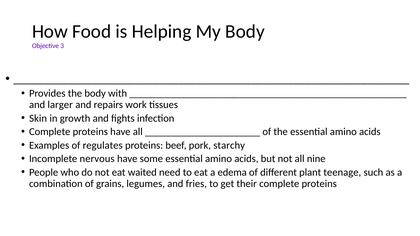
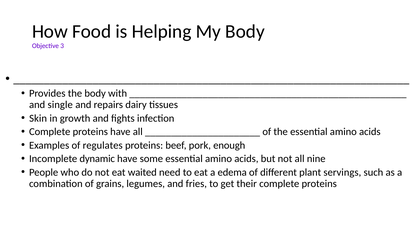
larger: larger -> single (60, 105)
work: work -> dairy (136, 105)
starchy: starchy -> enough (229, 145)
nervous: nervous -> dynamic (97, 159)
teenage: teenage -> servings (342, 172)
